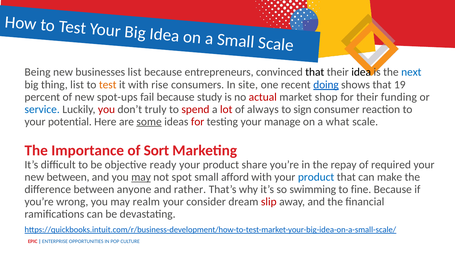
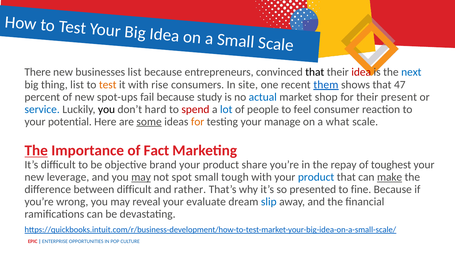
Being: Being -> There (38, 72)
idea colour: black -> red (361, 72)
doing: doing -> them (326, 85)
19: 19 -> 47 (400, 85)
actual colour: red -> blue (263, 97)
funding: funding -> present (399, 97)
you colour: red -> black (107, 109)
truly: truly -> hard (156, 109)
lot colour: red -> blue (226, 109)
always: always -> people (263, 109)
sign: sign -> feel (302, 109)
for colour: red -> orange (198, 122)
The underline: none -> present (36, 150)
Sort: Sort -> Fact (156, 150)
ready: ready -> brand (163, 165)
required: required -> toughest (391, 165)
new between: between -> leverage (68, 177)
afford: afford -> tough (235, 177)
make underline: none -> present (390, 177)
between anyone: anyone -> difficult (134, 189)
swimming: swimming -> presented (313, 189)
realm: realm -> reveal (146, 202)
consider: consider -> evaluate (206, 202)
slip colour: red -> blue (269, 202)
